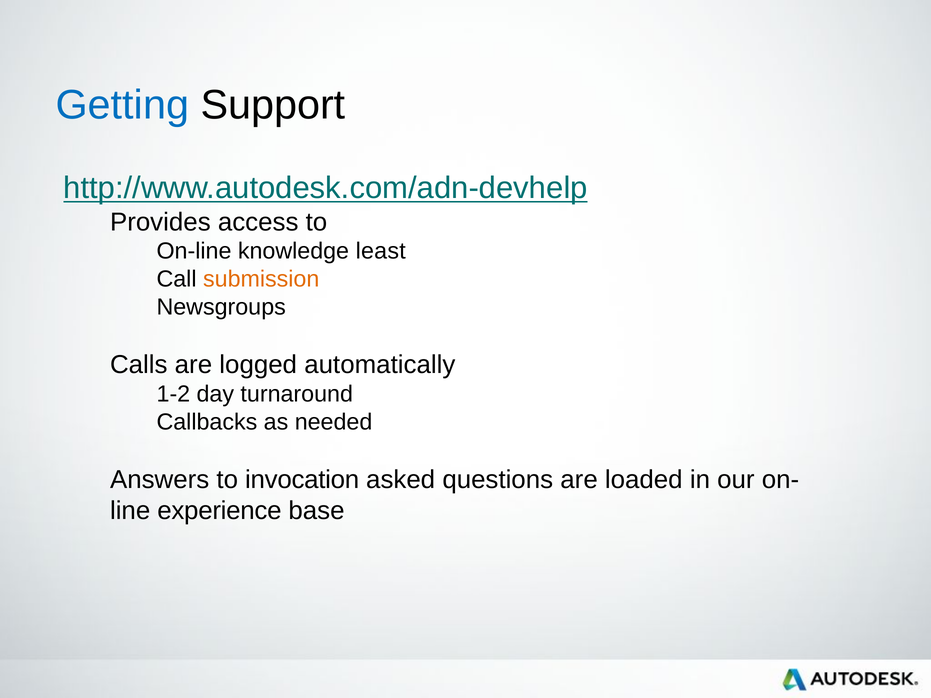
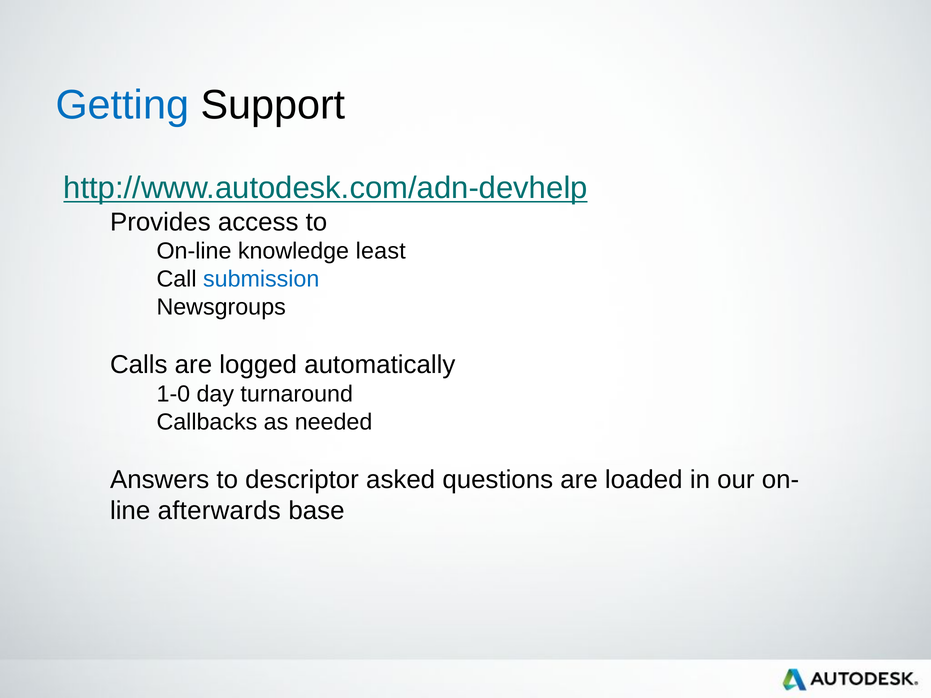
submission colour: orange -> blue (261, 279)
1-2: 1-2 -> 1-0 (173, 394)
invocation: invocation -> descriptor (302, 480)
experience: experience -> afterwards (219, 511)
